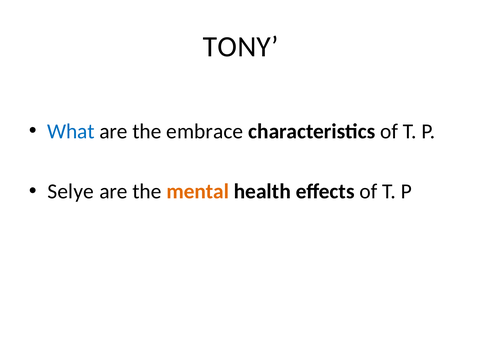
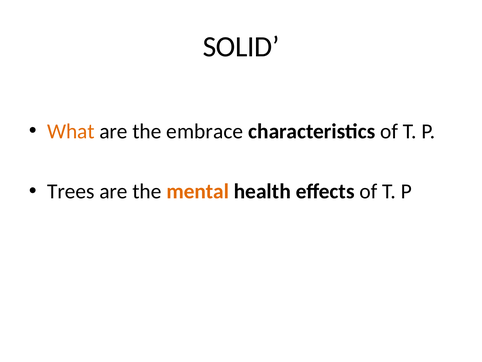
TONY: TONY -> SOLID (241, 47)
What colour: blue -> orange (71, 131)
Selye: Selye -> Trees (71, 191)
